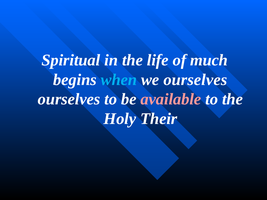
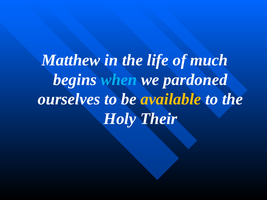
Spiritual: Spiritual -> Matthew (71, 60)
we ourselves: ourselves -> pardoned (195, 80)
available colour: pink -> yellow (171, 99)
